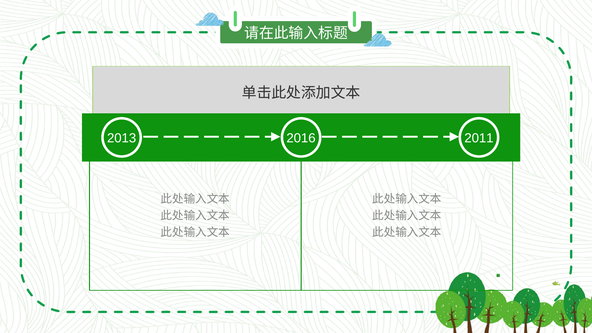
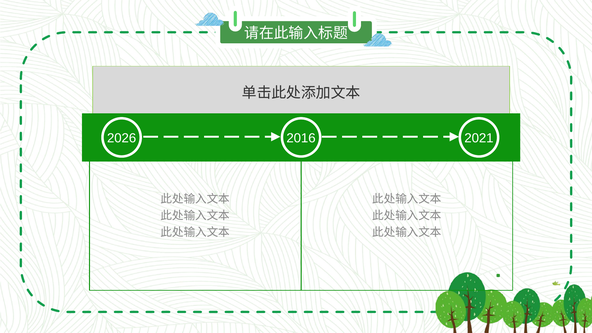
2013: 2013 -> 2026 (122, 138)
2011: 2011 -> 2021 (479, 138)
